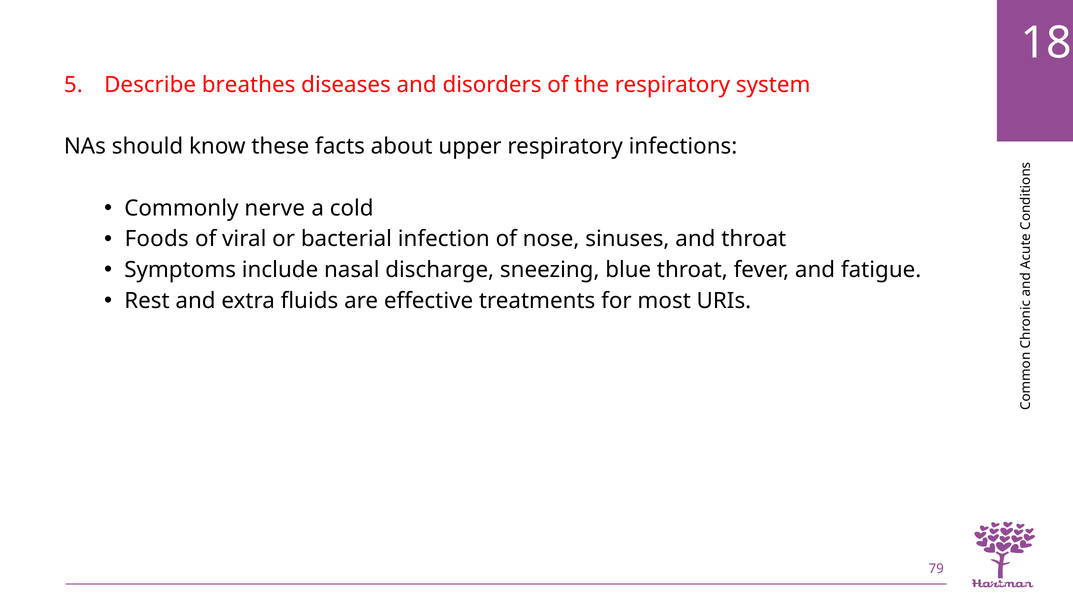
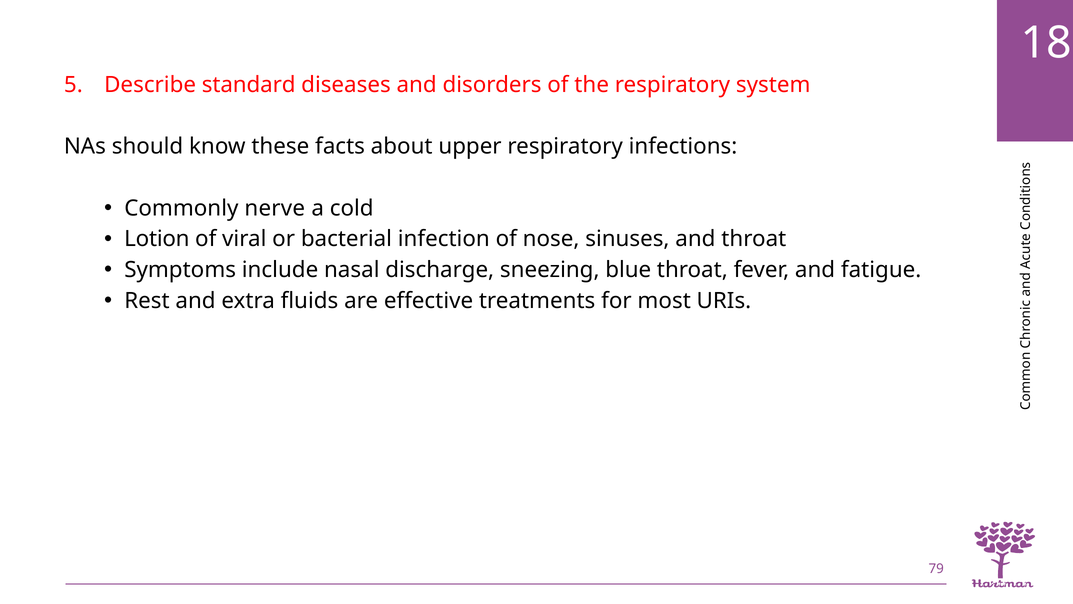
breathes: breathes -> standard (249, 85)
Foods: Foods -> Lotion (157, 239)
